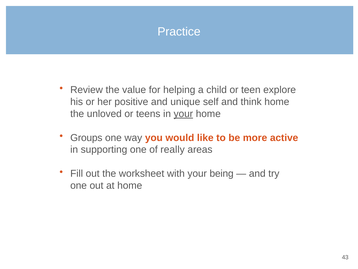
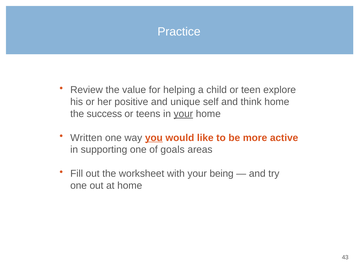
unloved: unloved -> success (104, 114)
Groups: Groups -> Written (86, 137)
you underline: none -> present (154, 137)
really: really -> goals (173, 149)
